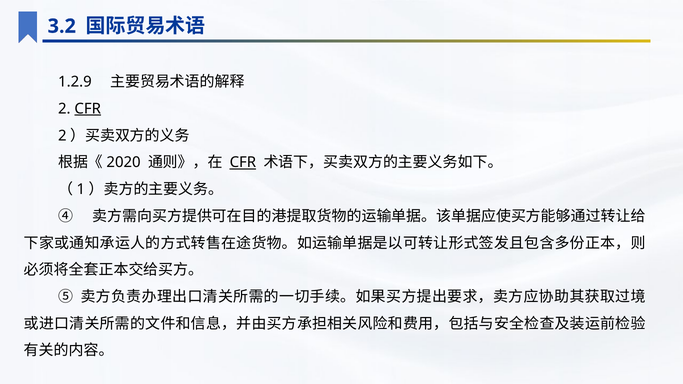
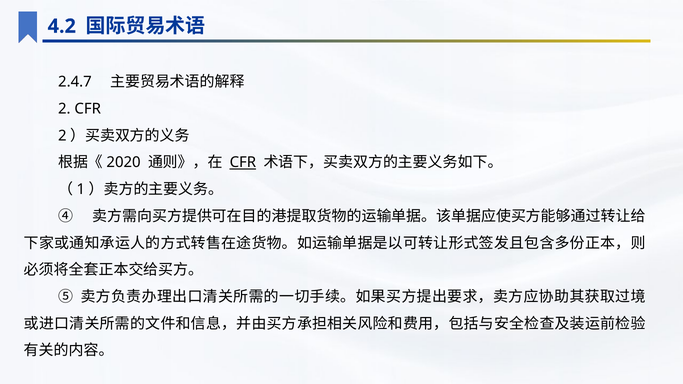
3.2: 3.2 -> 4.2 (62, 26)
1.2.9: 1.2.9 -> 2.4.7 (75, 82)
CFR underline: present -> none (88, 109)
